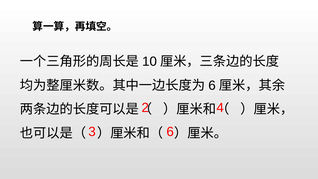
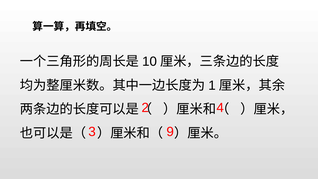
6: 6 -> 1 (212, 85)
3 6: 6 -> 9 (170, 132)
